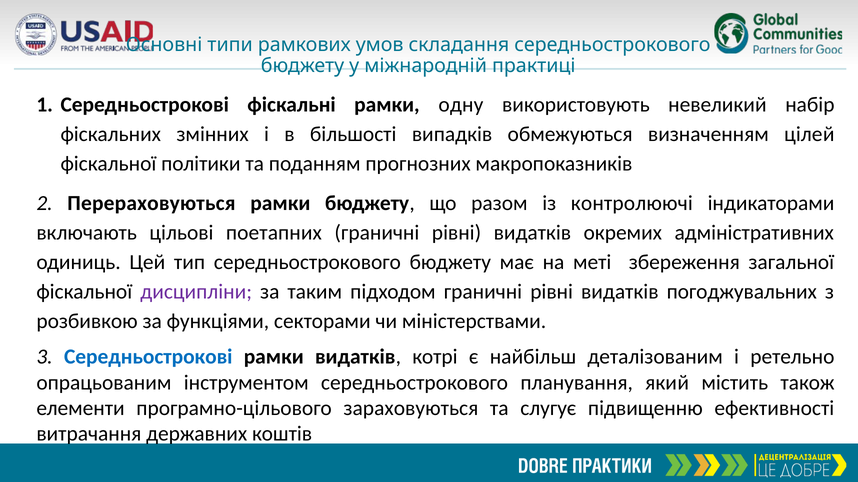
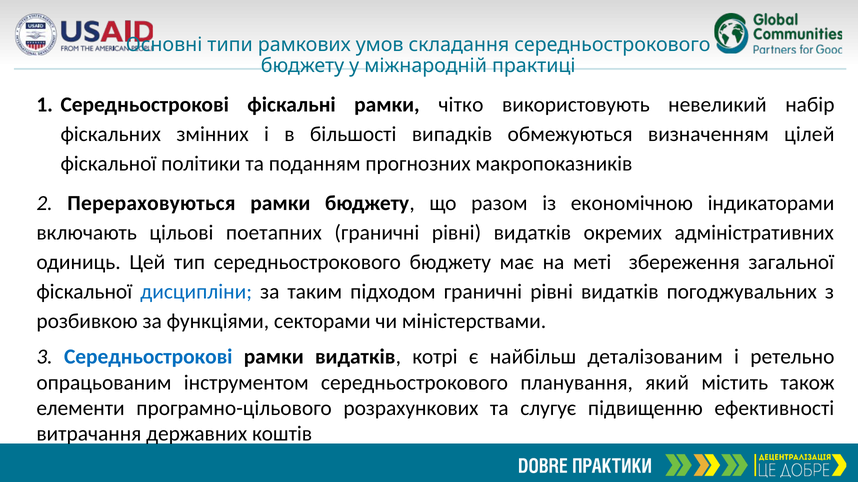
одну: одну -> чітко (461, 105)
контролюючі: контролюючі -> економічною (632, 203)
дисципліни colour: purple -> blue (196, 292)
зараховуються: зараховуються -> розрахункових (411, 409)
